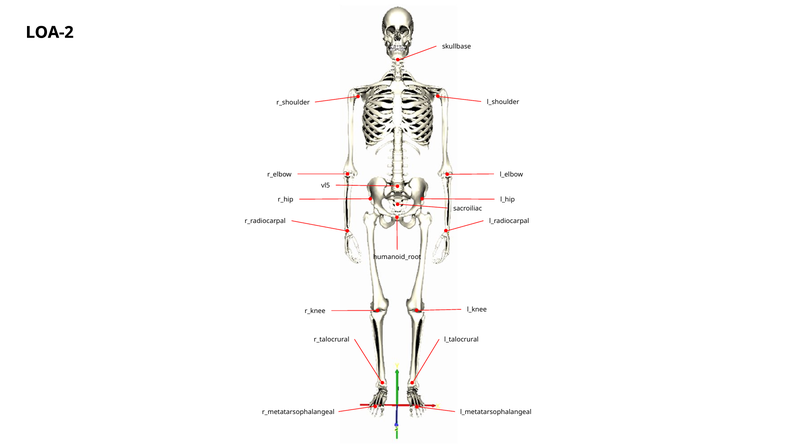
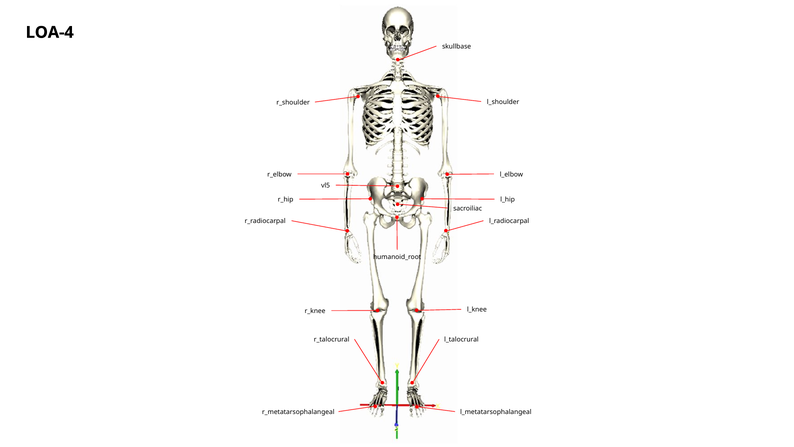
LOA-2: LOA-2 -> LOA-4 (50, 32)
